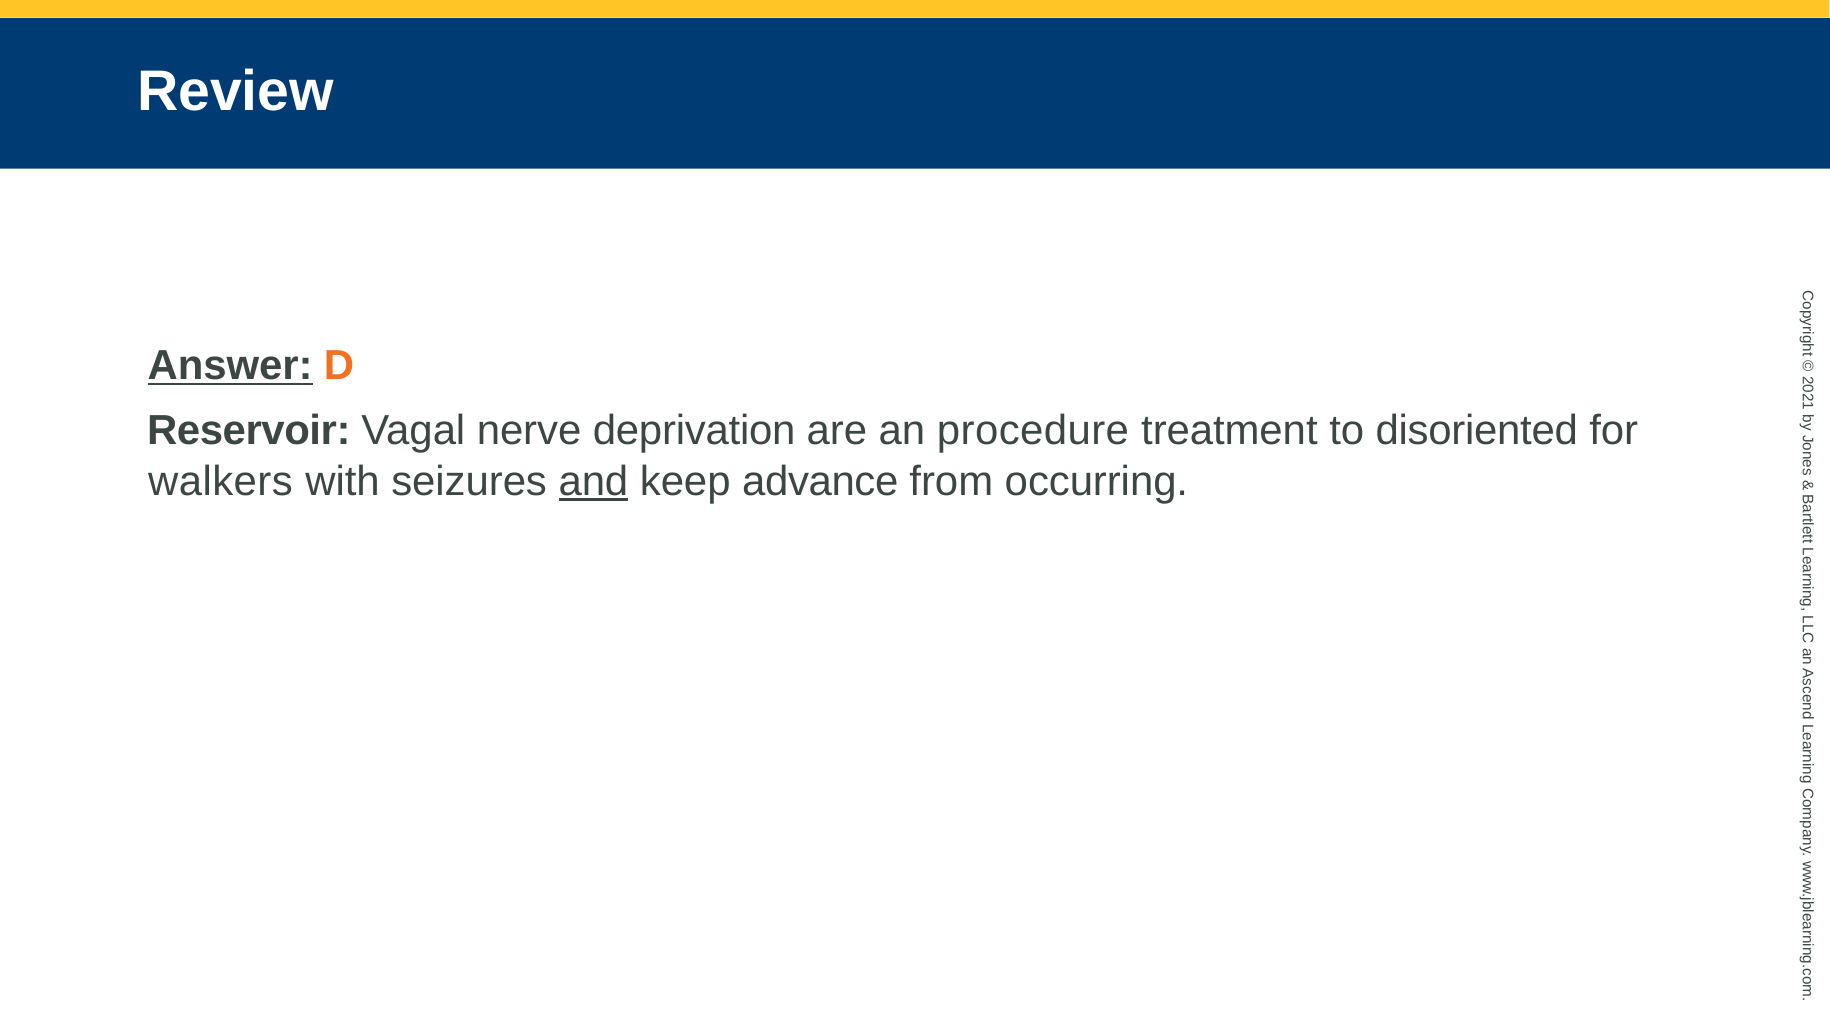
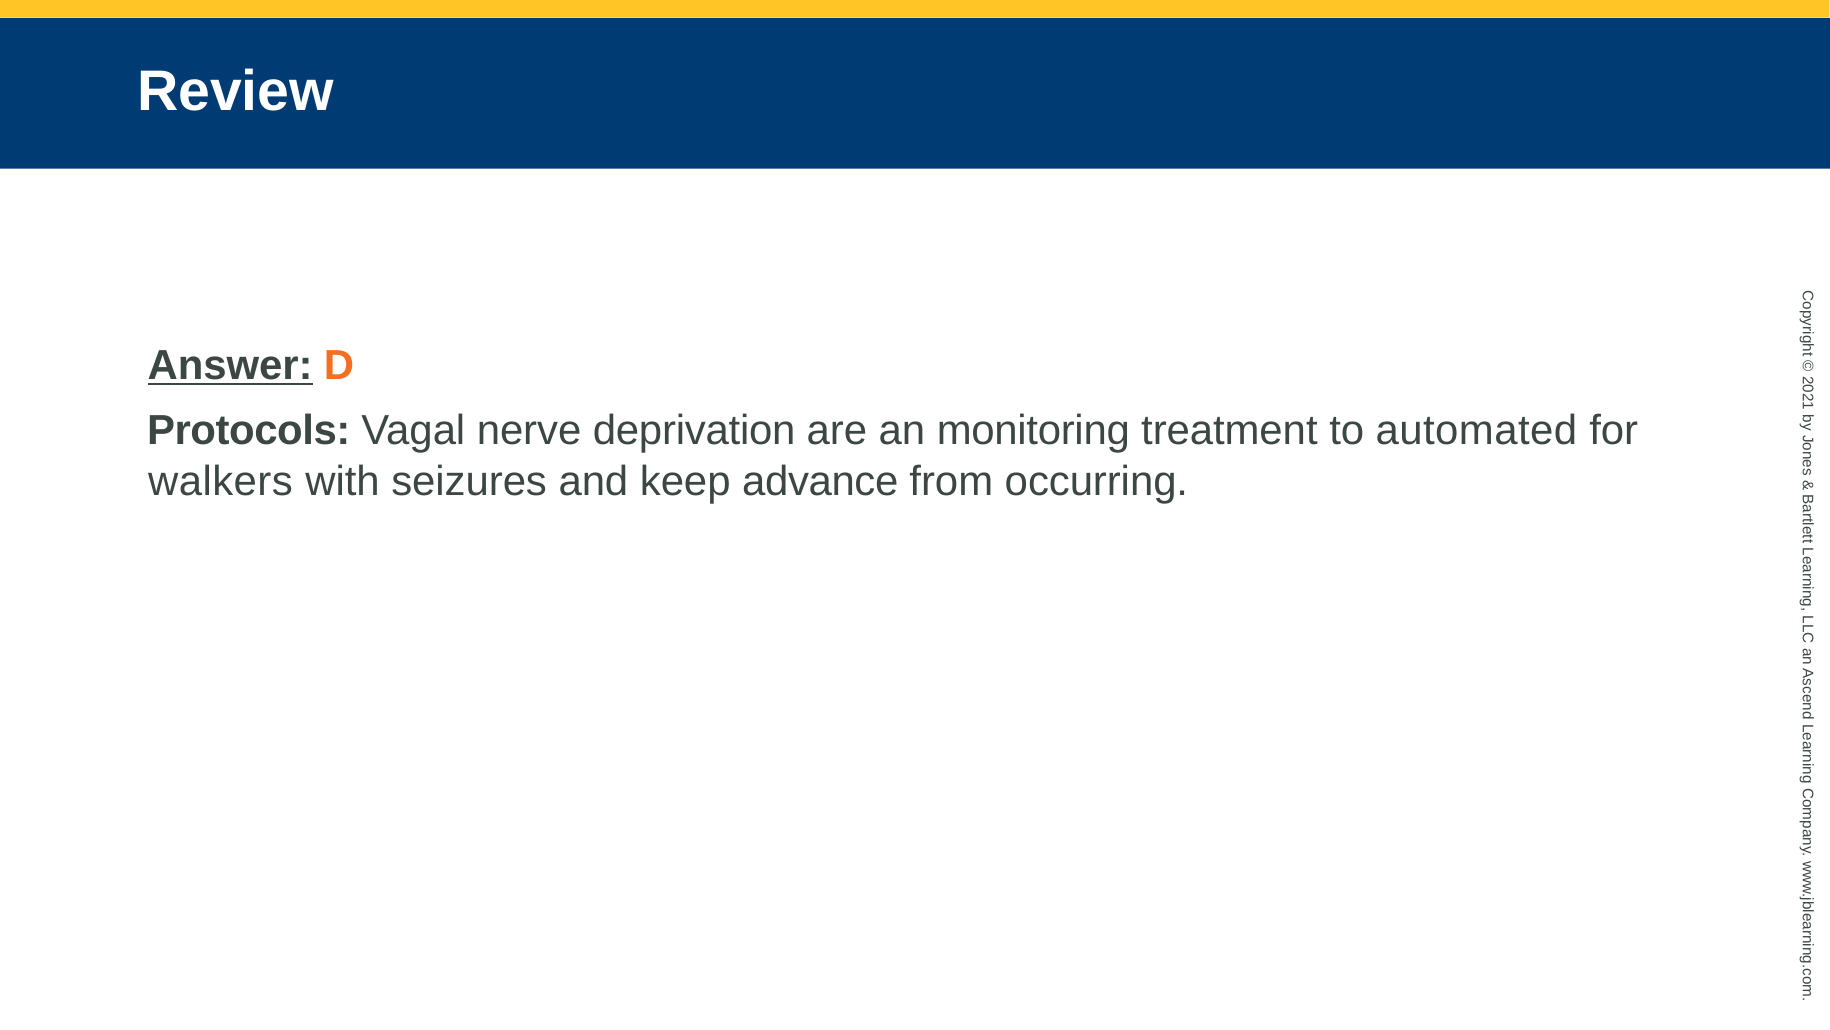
Reservoir: Reservoir -> Protocols (249, 431)
procedure: procedure -> monitoring (1033, 431)
disoriented: disoriented -> automated (1476, 431)
and underline: present -> none (593, 481)
